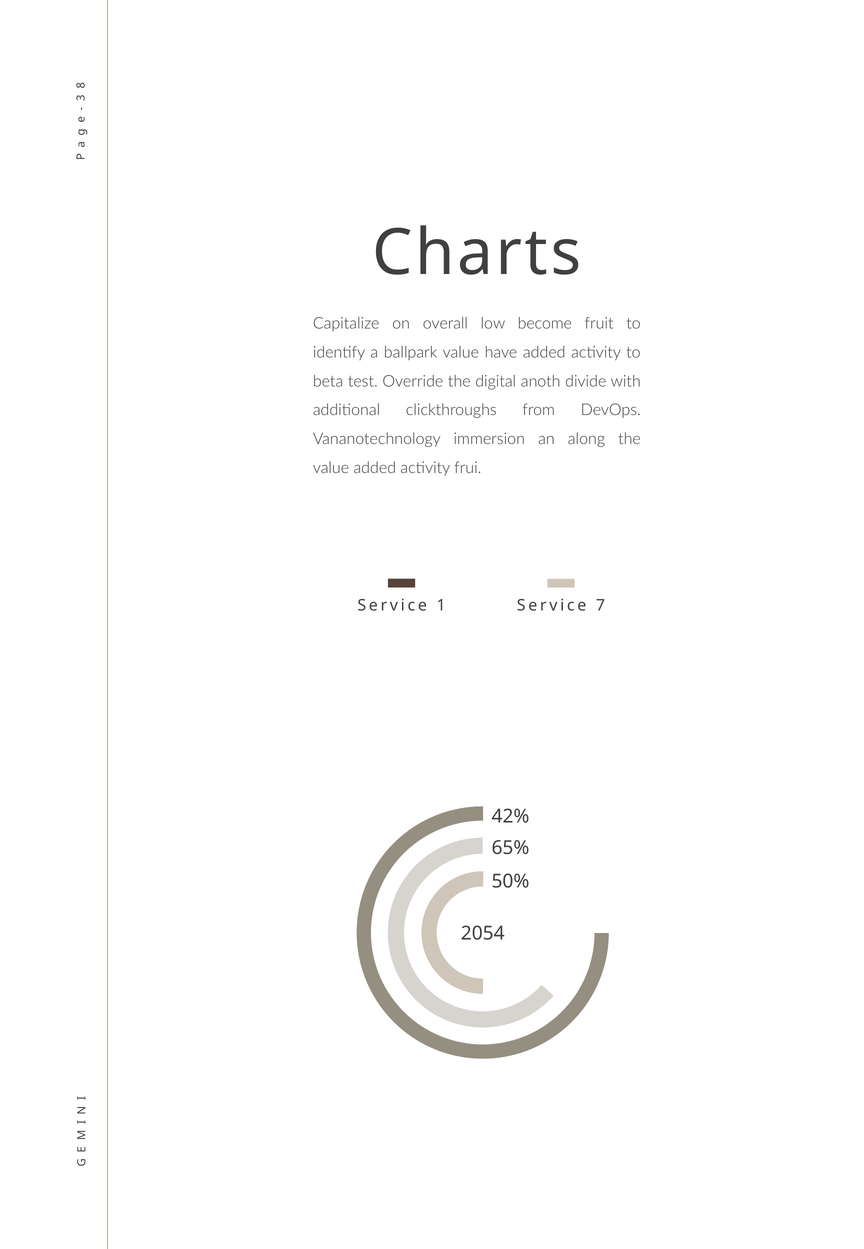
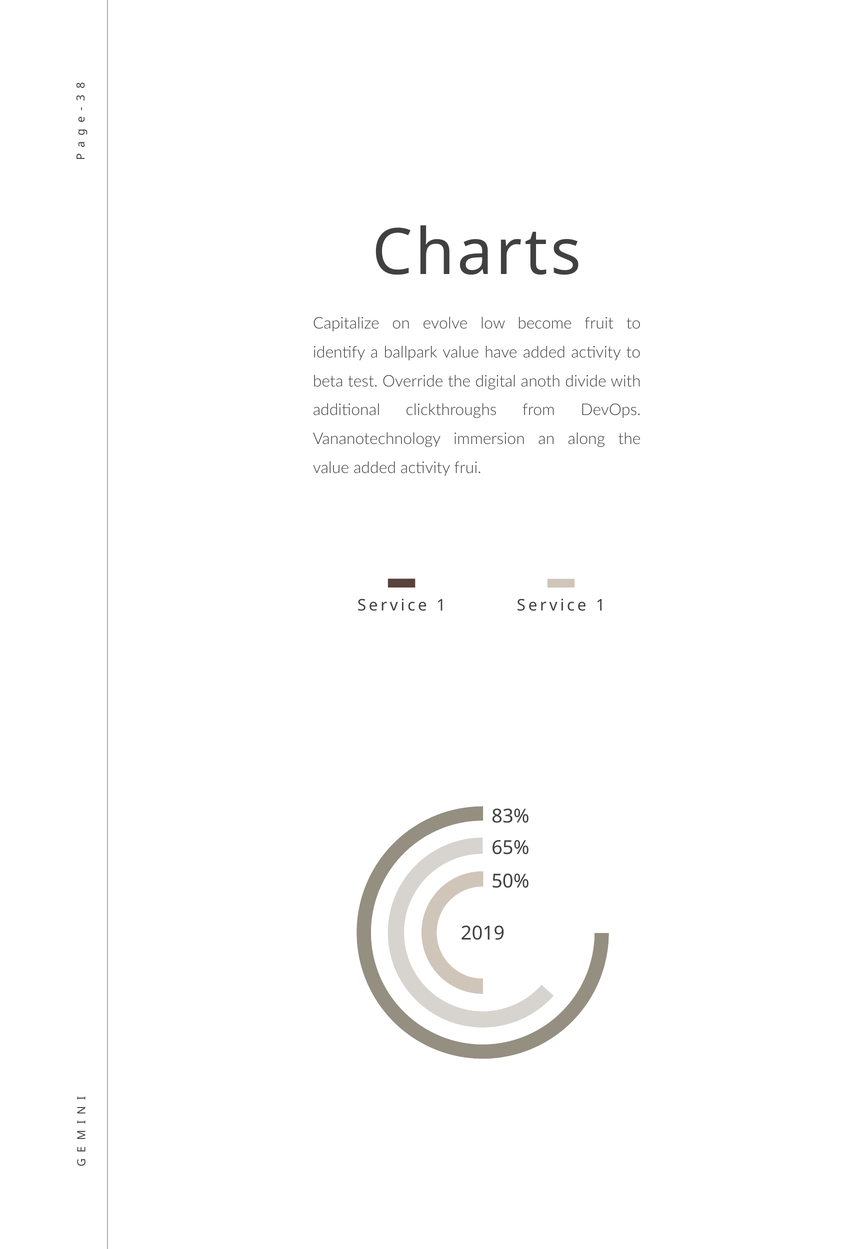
overall: overall -> evolve (445, 323)
1 Service 7: 7 -> 1 (601, 605)
42%: 42% -> 83% (510, 816)
2054: 2054 -> 2019 (483, 933)
